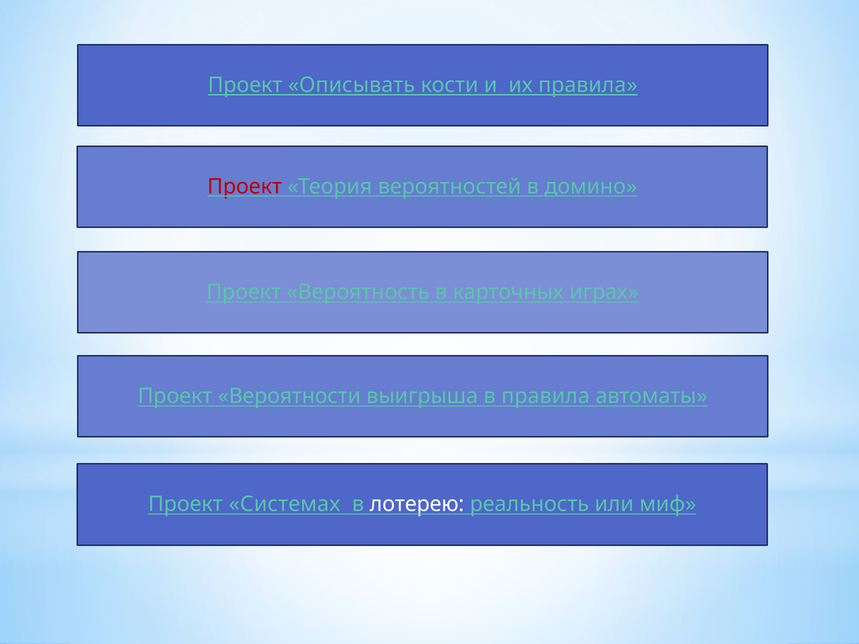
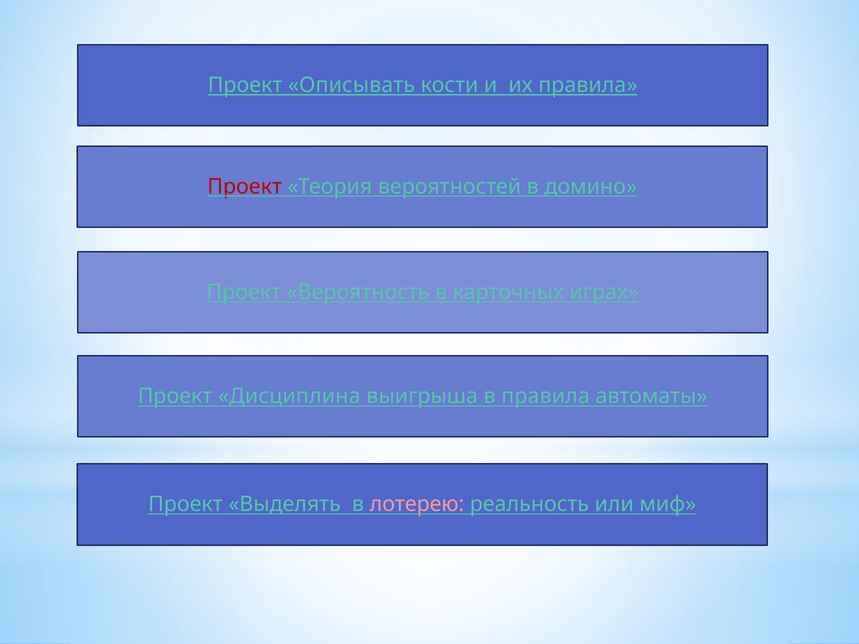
Вероятности: Вероятности -> Дисциплина (289, 396)
Системах: Системах -> Выделять (285, 504)
лотерею colour: white -> pink (417, 504)
